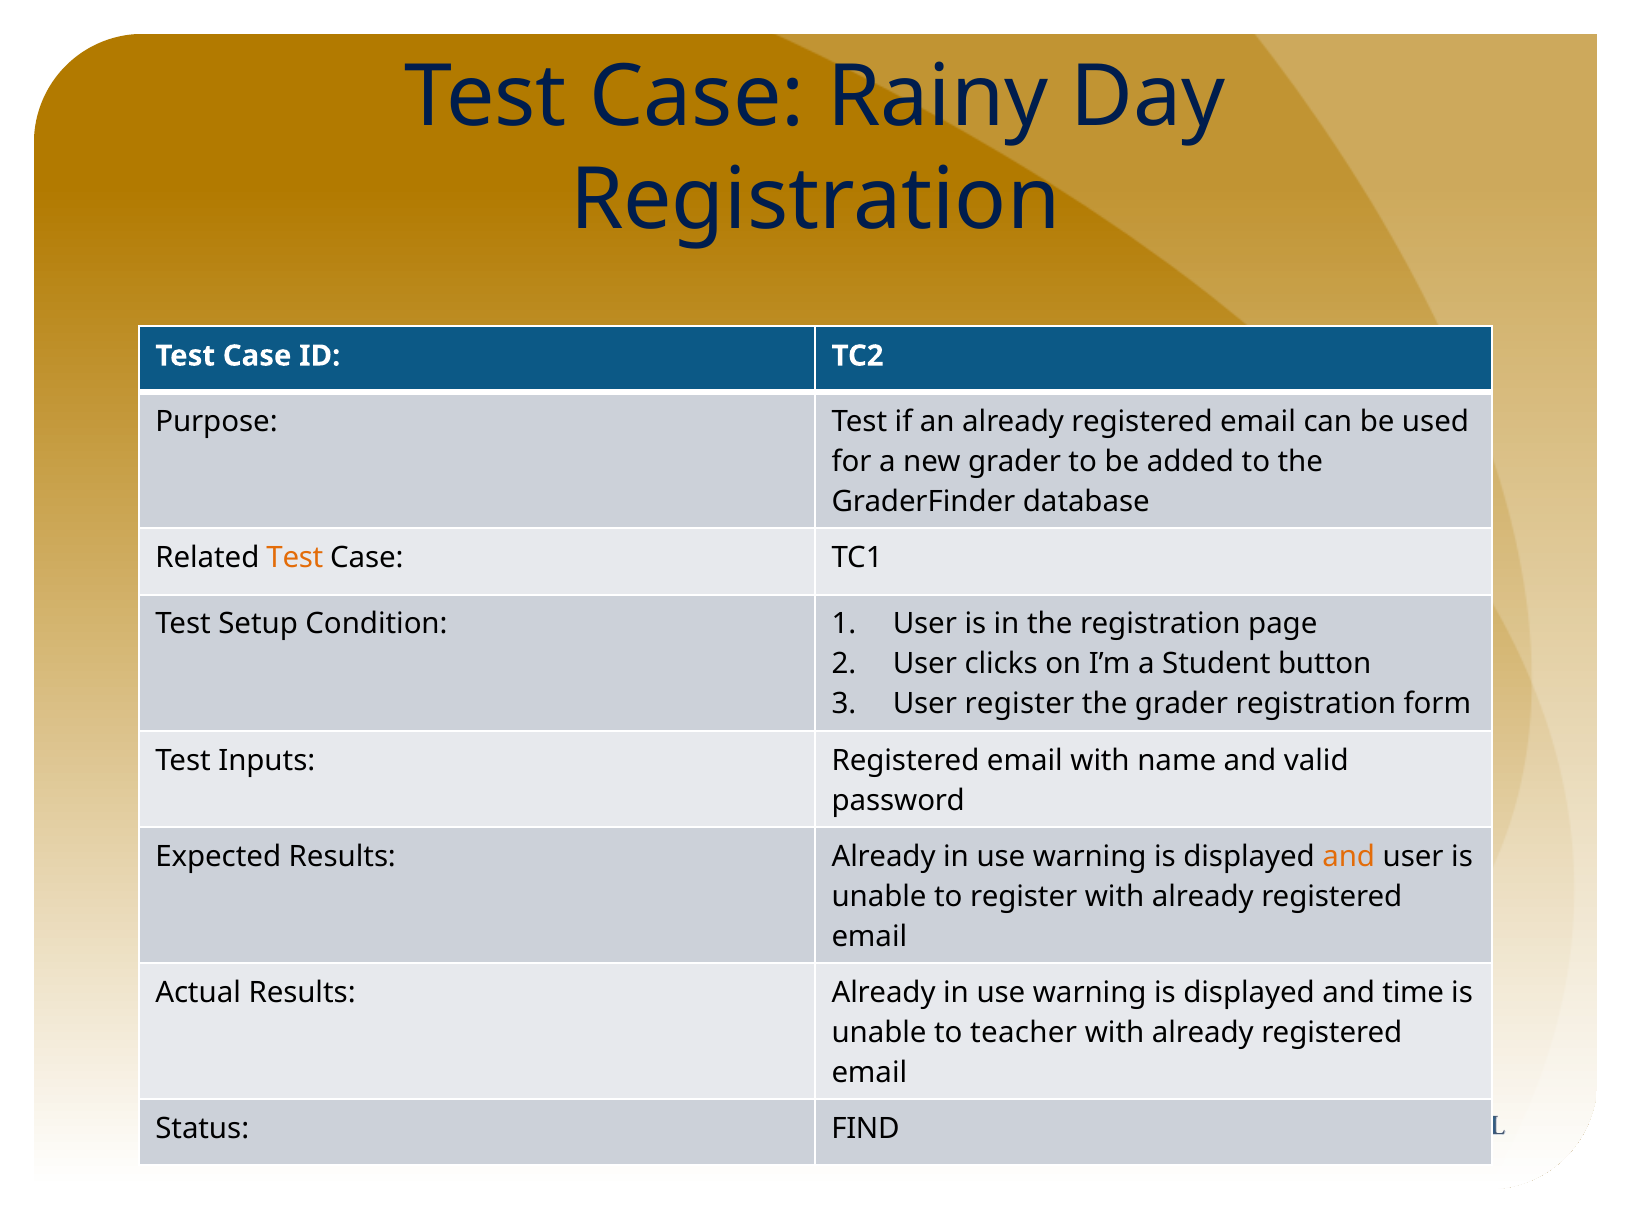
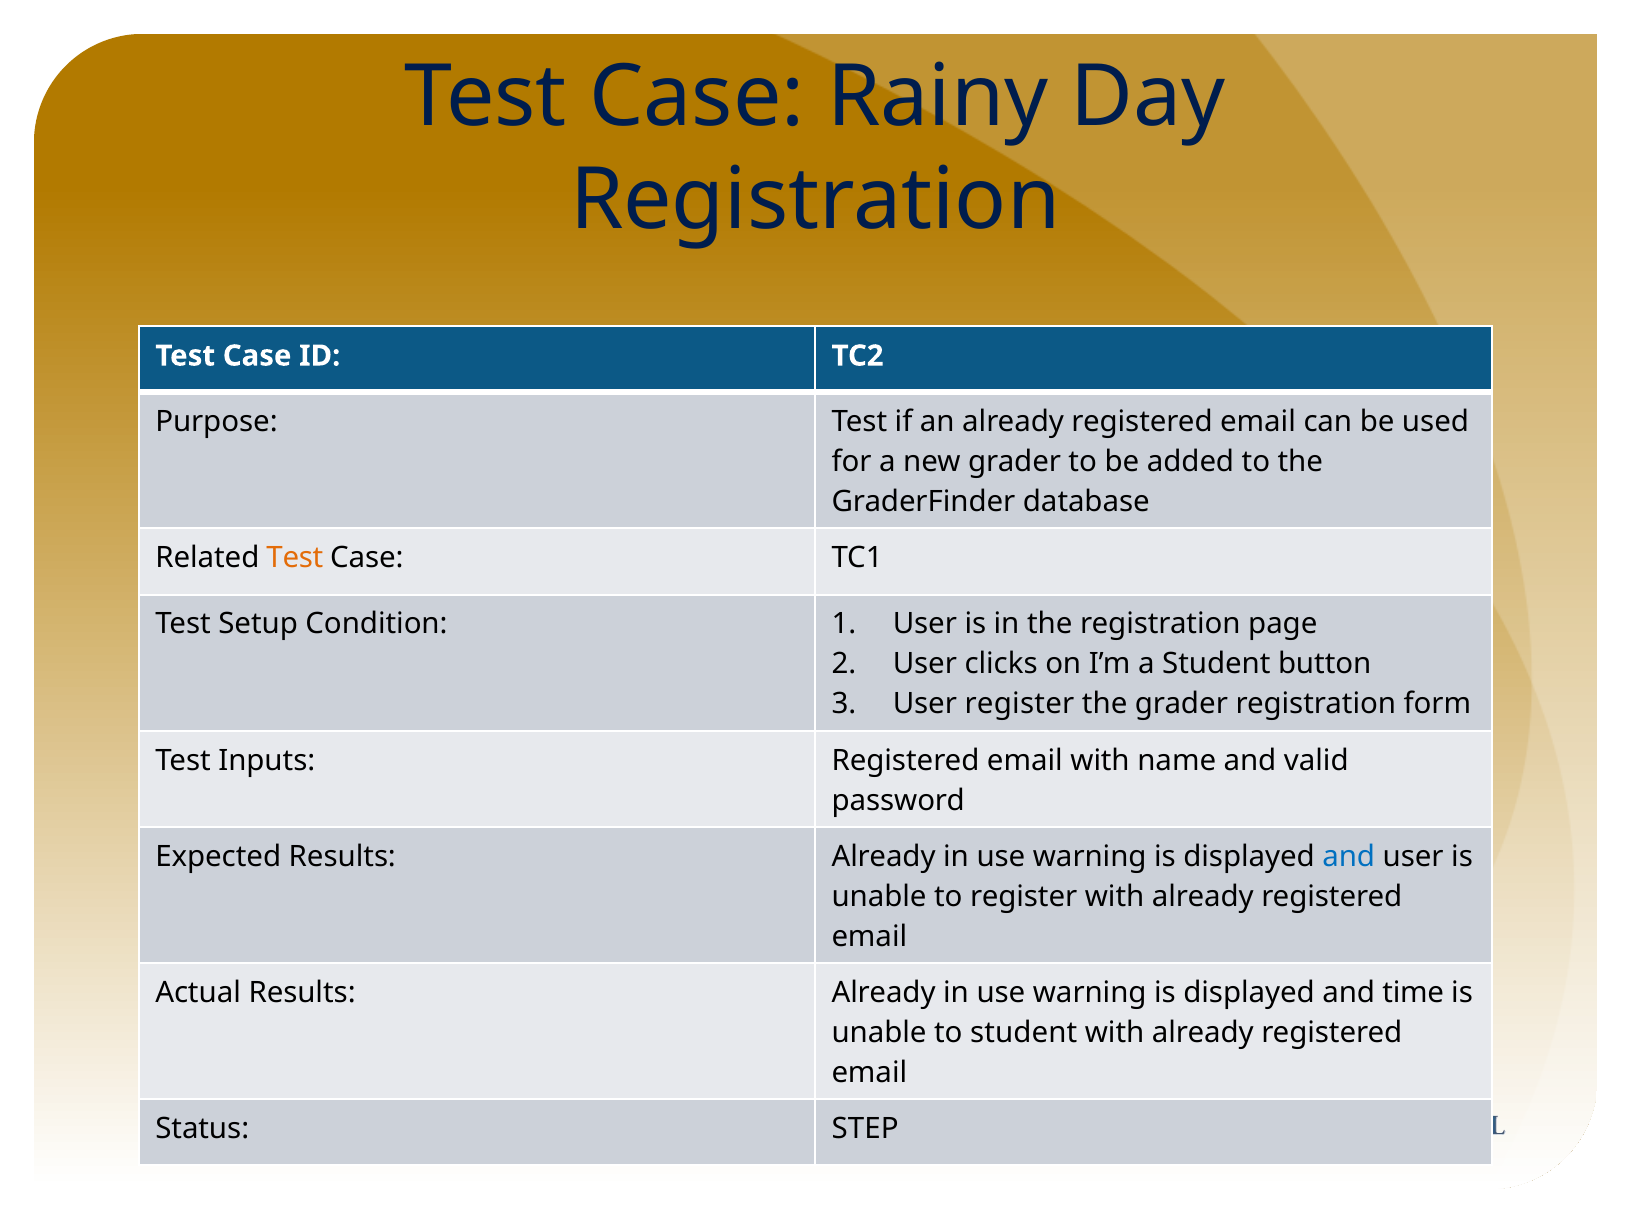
and colour: orange -> blue (1349, 857)
to teacher: teacher -> student (1024, 1033)
FIND: FIND -> STEP (865, 1129)
